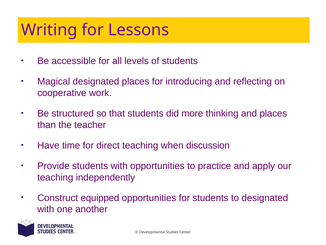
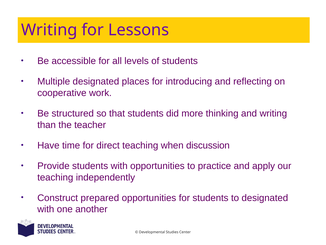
Magical: Magical -> Multiple (54, 81)
and places: places -> writing (273, 113)
equipped: equipped -> prepared (100, 198)
